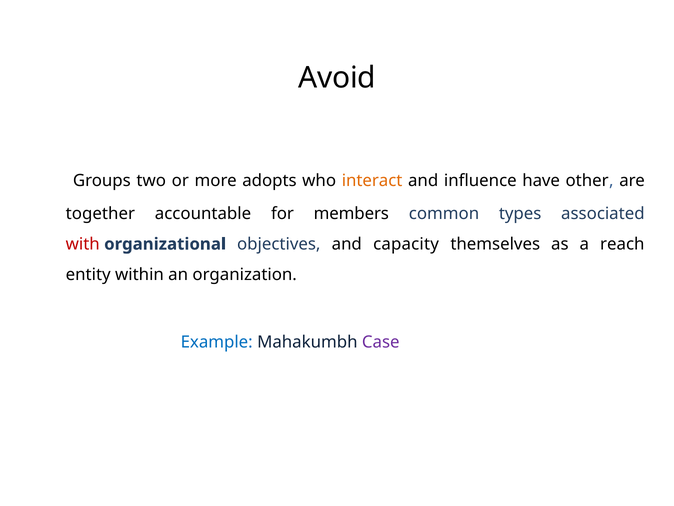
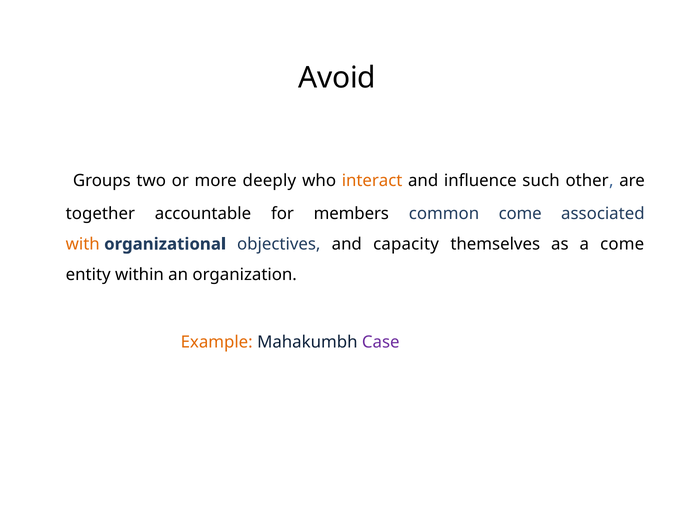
adopts: adopts -> deeply (269, 181)
have: have -> such (541, 181)
common types: types -> come (520, 214)
with colour: red -> orange (83, 244)
a reach: reach -> come (622, 244)
Example colour: blue -> orange (217, 342)
